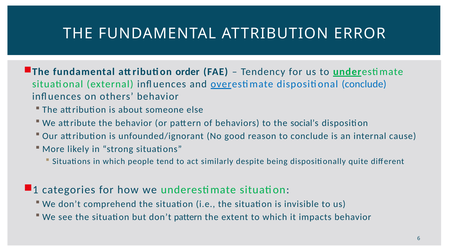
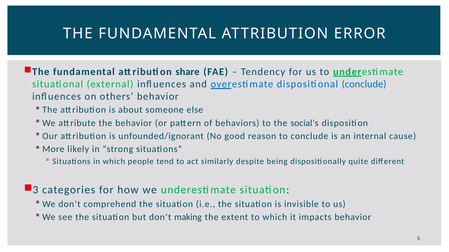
order: order -> share (188, 72)
1: 1 -> 3 (35, 190)
don’t pattern: pattern -> making (188, 218)
